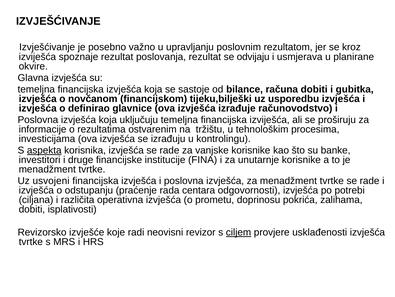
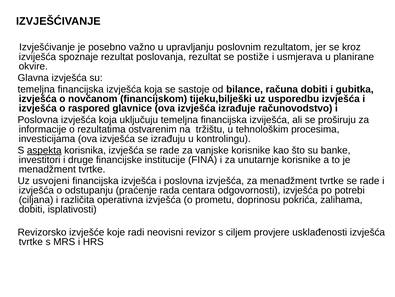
odvijaju: odvijaju -> postiže (253, 57)
definirao: definirao -> raspored (89, 108)
ciljem underline: present -> none (239, 232)
